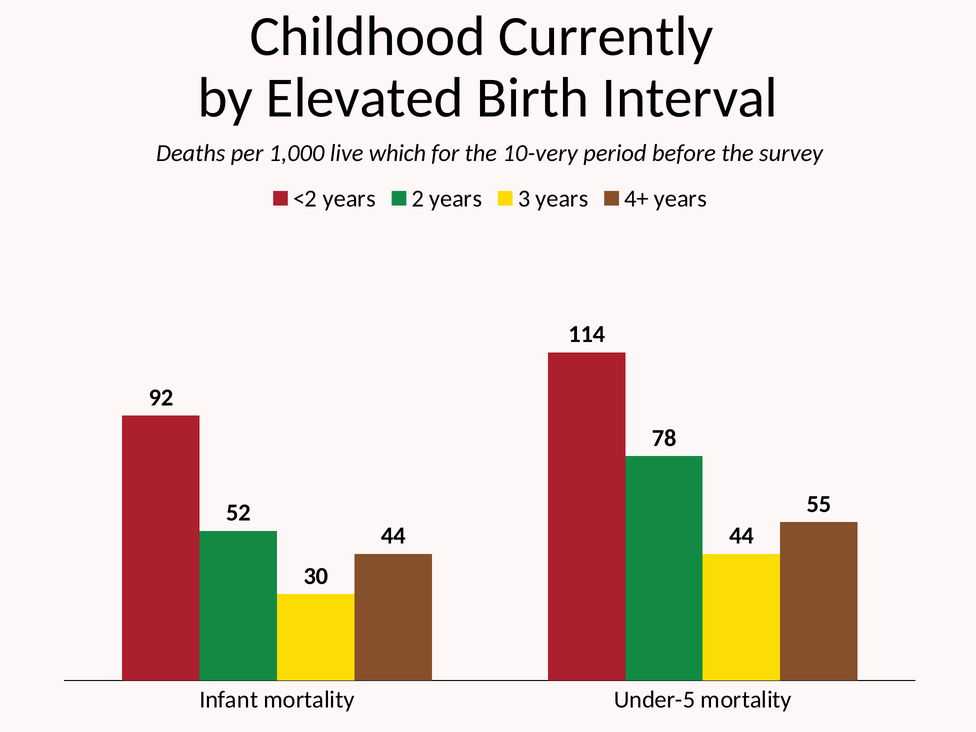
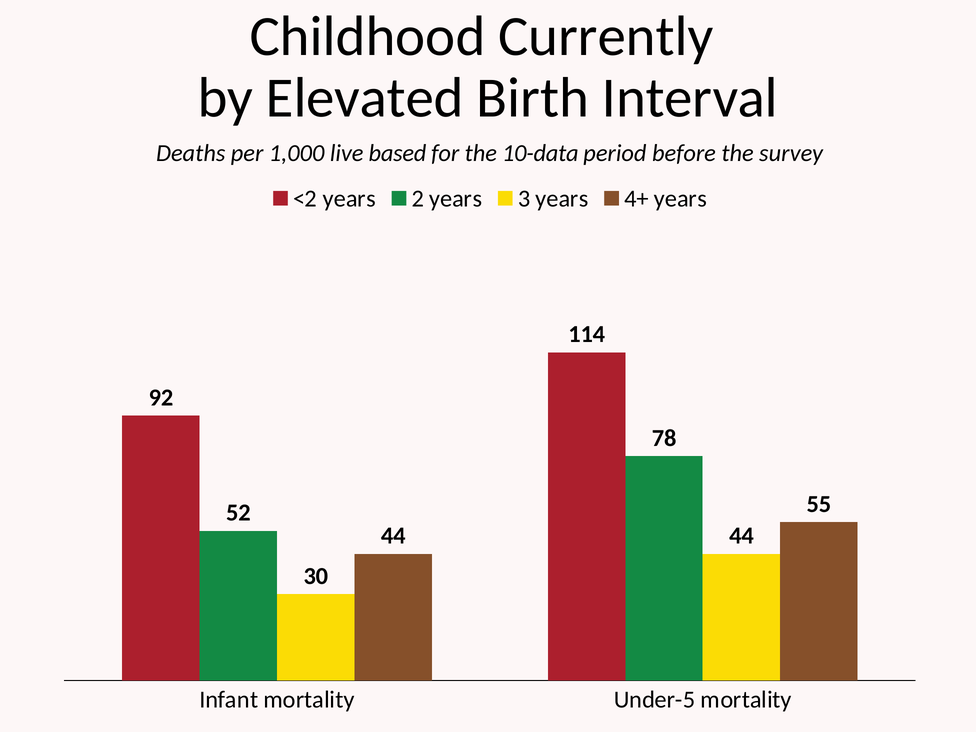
which: which -> based (397, 153)
10-very: 10-very -> 10-data (540, 153)
